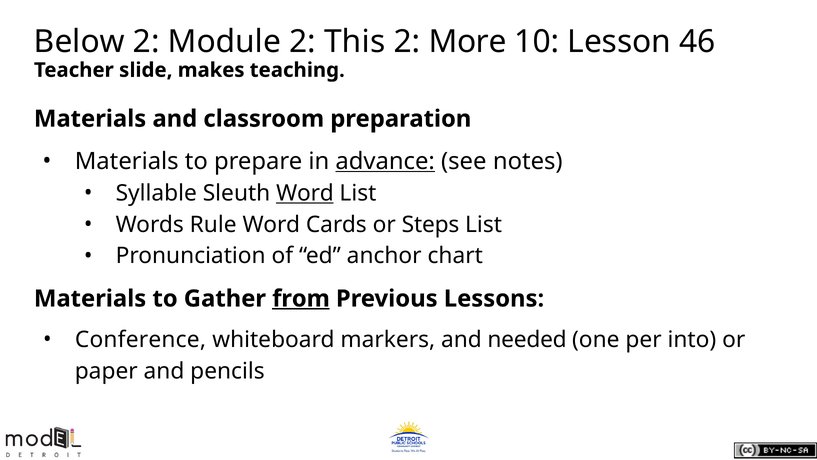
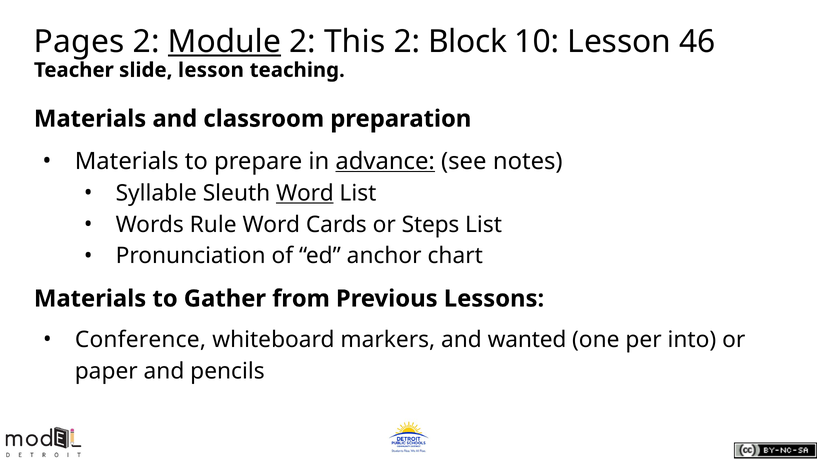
Below: Below -> Pages (79, 42)
Module underline: none -> present (224, 42)
More: More -> Block (468, 42)
slide makes: makes -> lesson (211, 70)
from underline: present -> none (301, 298)
needed: needed -> wanted (527, 339)
